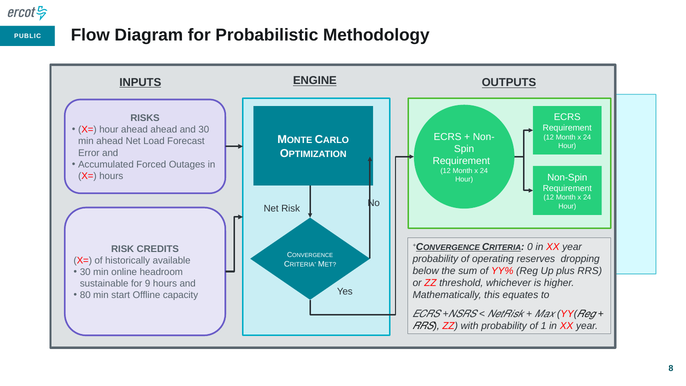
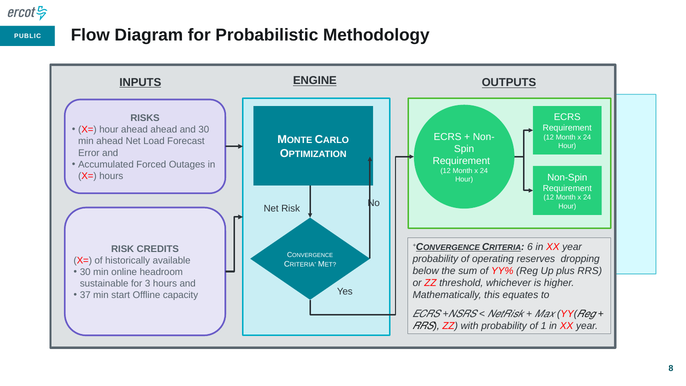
0: 0 -> 6 (530, 247)
9: 9 -> 3 (148, 284)
80: 80 -> 37 (85, 295)
